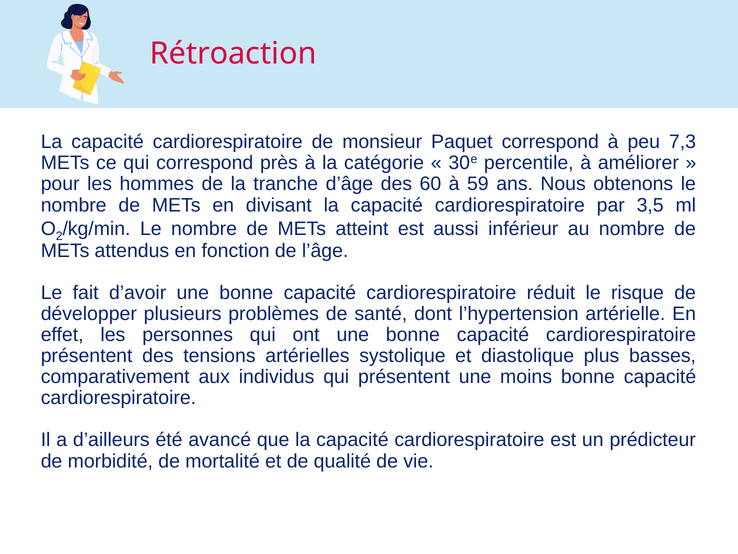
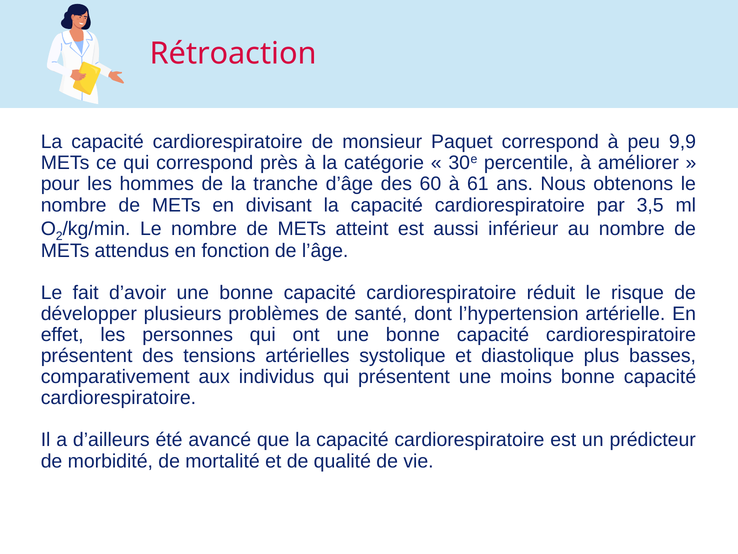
7,3: 7,3 -> 9,9 (682, 142)
59: 59 -> 61 (478, 184)
